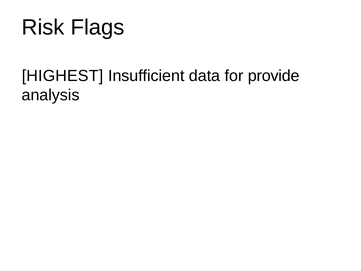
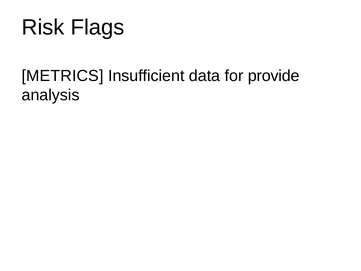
HIGHEST: HIGHEST -> METRICS (63, 76)
